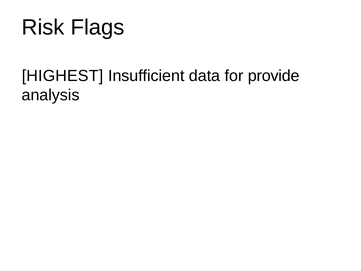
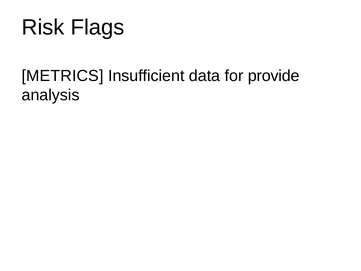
HIGHEST: HIGHEST -> METRICS (63, 76)
